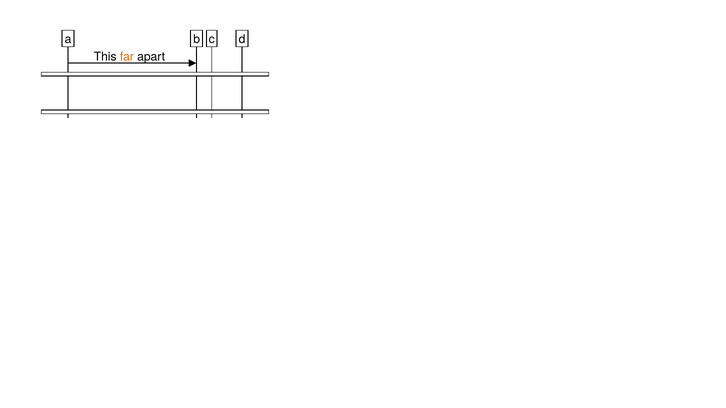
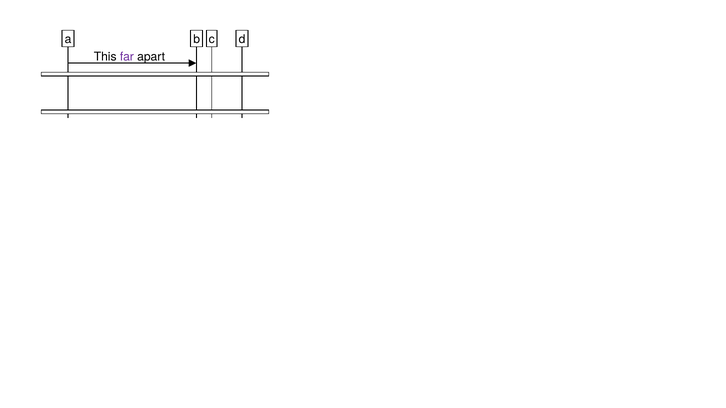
far colour: orange -> purple (127, 57)
